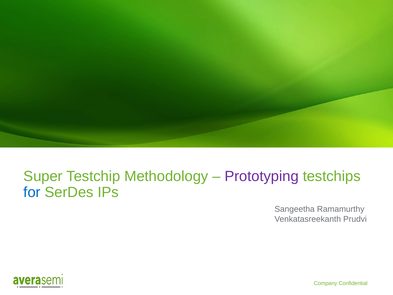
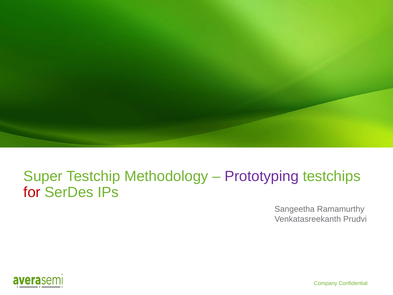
for colour: blue -> red (32, 192)
